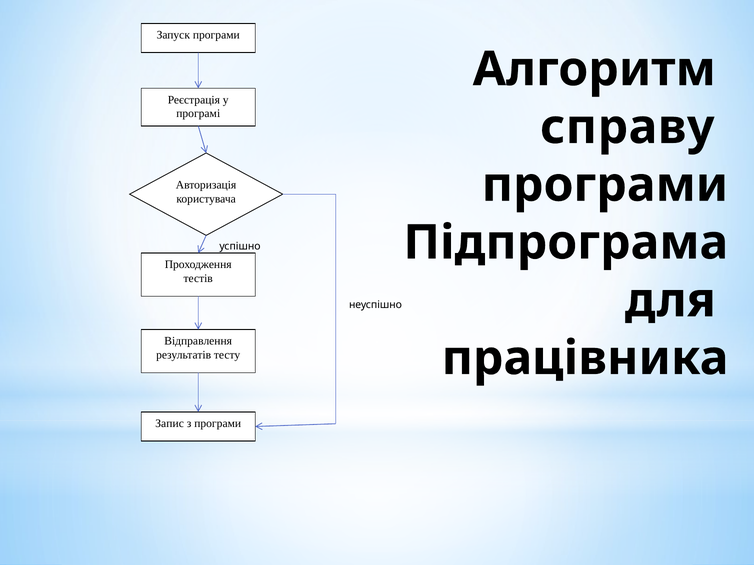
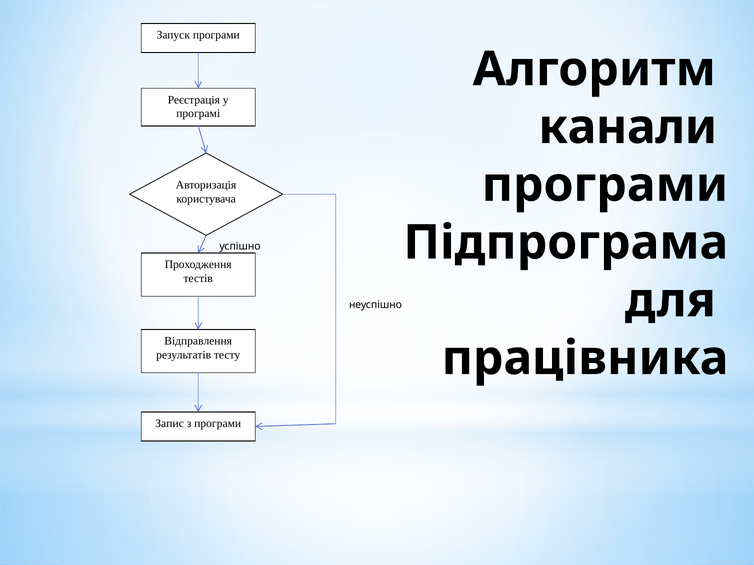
справу: справу -> канали (628, 127)
